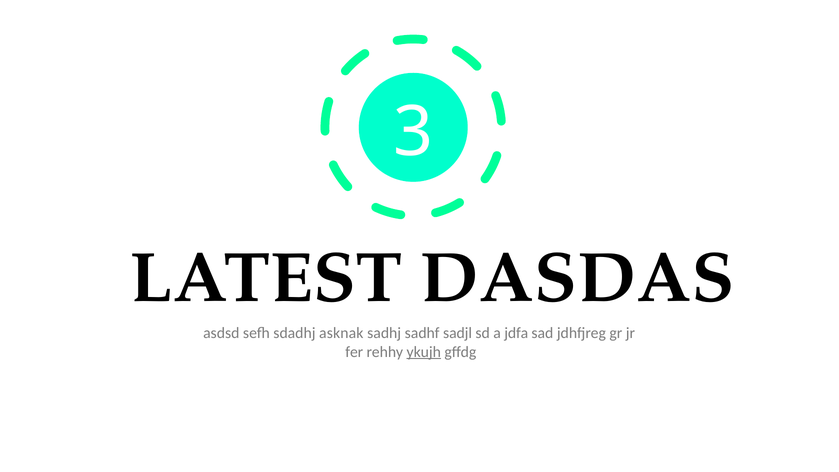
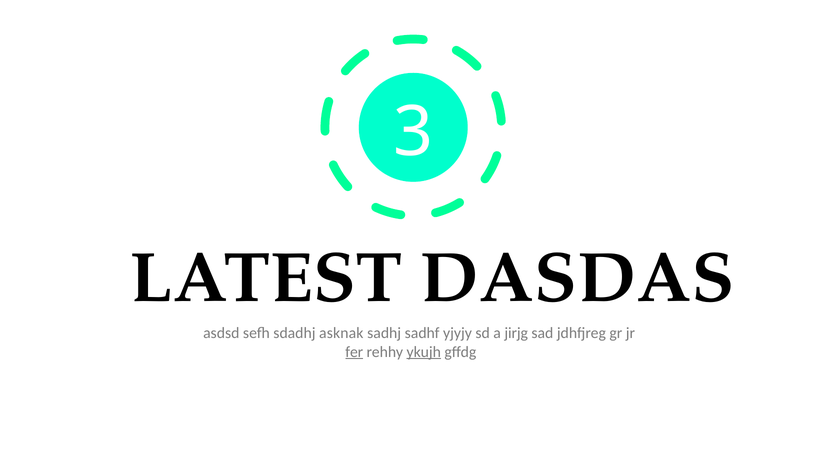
sadjl: sadjl -> yjyjy (458, 333)
jdfa: jdfa -> jirjg (516, 333)
fer underline: none -> present (354, 352)
